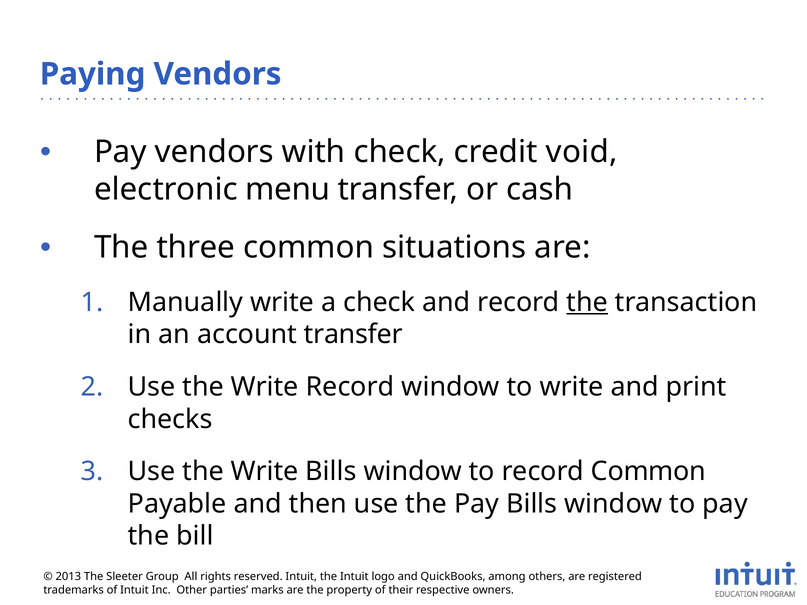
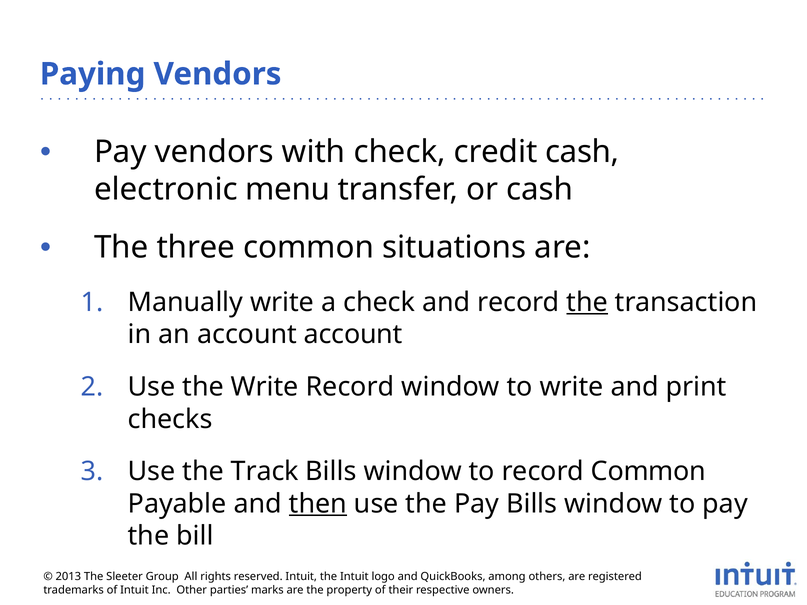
credit void: void -> cash (582, 152)
account transfer: transfer -> account (353, 335)
Write: Write -> Track (265, 472)
then underline: none -> present (318, 504)
